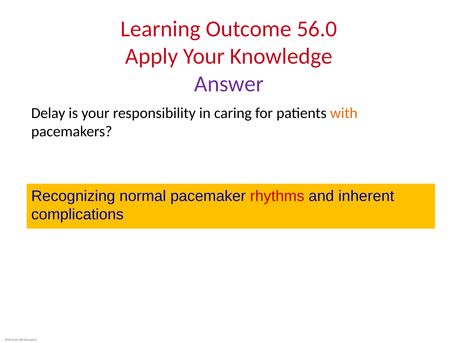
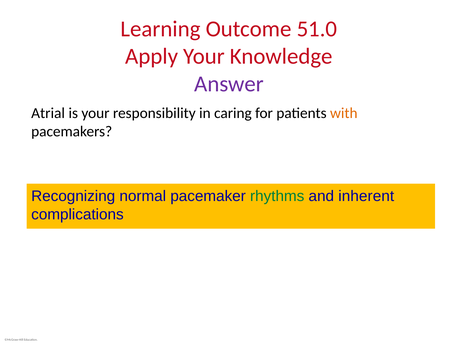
56.0: 56.0 -> 51.0 (317, 29)
Delay: Delay -> Atrial (48, 113)
rhythms colour: red -> green (277, 196)
